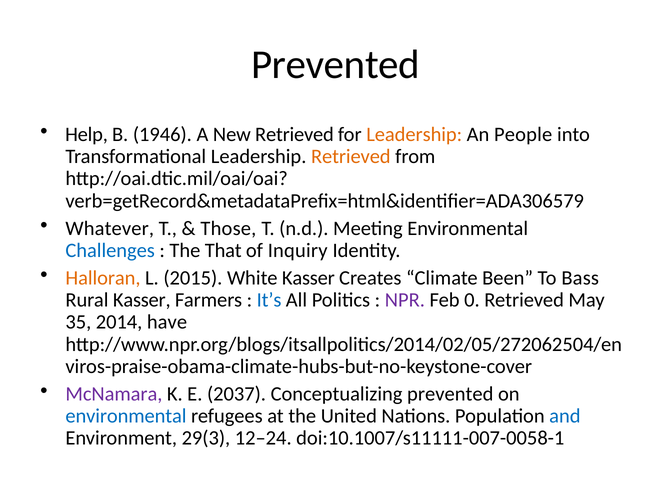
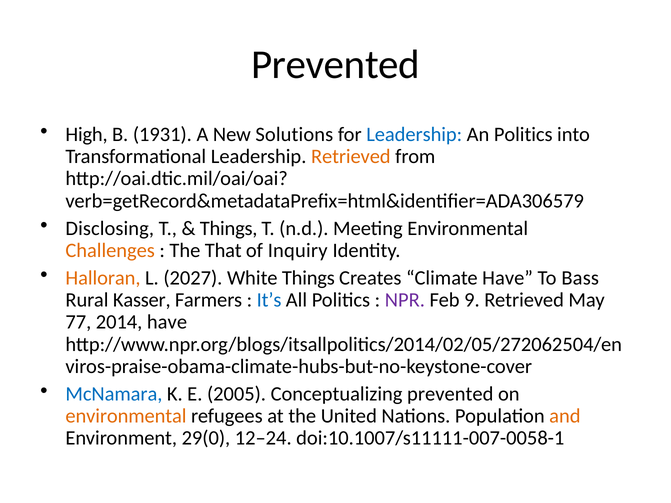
Help: Help -> High (87, 135)
1946: 1946 -> 1931 (162, 135)
New Retrieved: Retrieved -> Solutions (294, 135)
Leadership colour: orange -> blue (414, 135)
An People: People -> Politics (523, 135)
Whatever: Whatever -> Disclosing (110, 228)
Those: Those -> Things (229, 228)
Challenges colour: blue -> orange (110, 251)
2015: 2015 -> 2027 (193, 278)
White Kasser: Kasser -> Things (308, 278)
Climate Been: Been -> Have (508, 278)
0: 0 -> 9 (472, 300)
35: 35 -> 77 (78, 322)
McNamara colour: purple -> blue (114, 394)
2037: 2037 -> 2005 (237, 394)
environmental colour: blue -> orange (126, 416)
and colour: blue -> orange (565, 416)
29(3: 29(3 -> 29(0 (206, 438)
